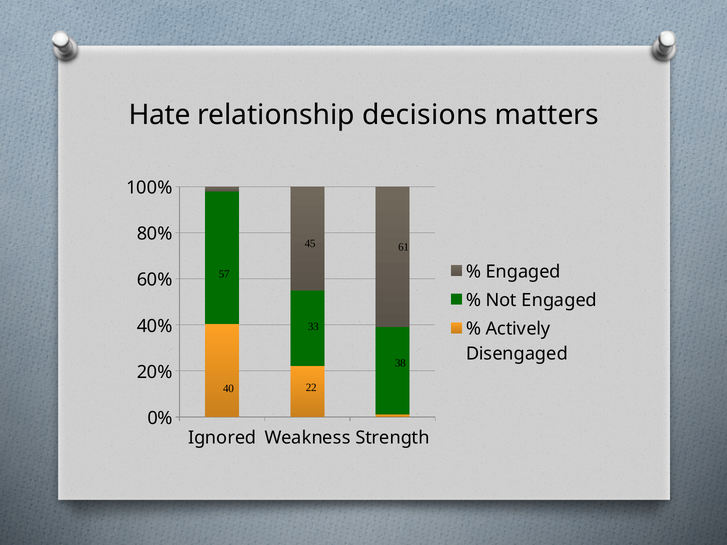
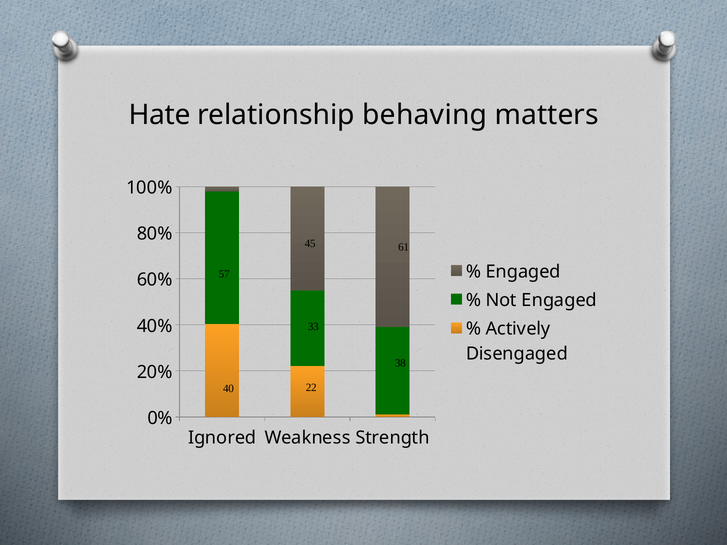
decisions: decisions -> behaving (425, 115)
